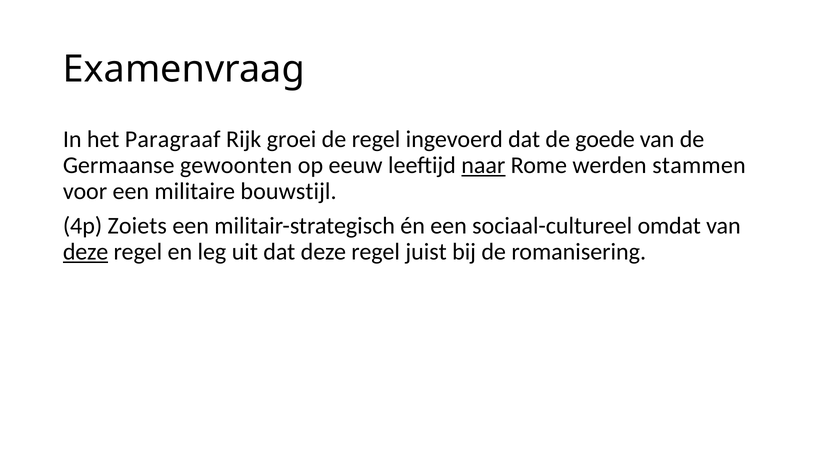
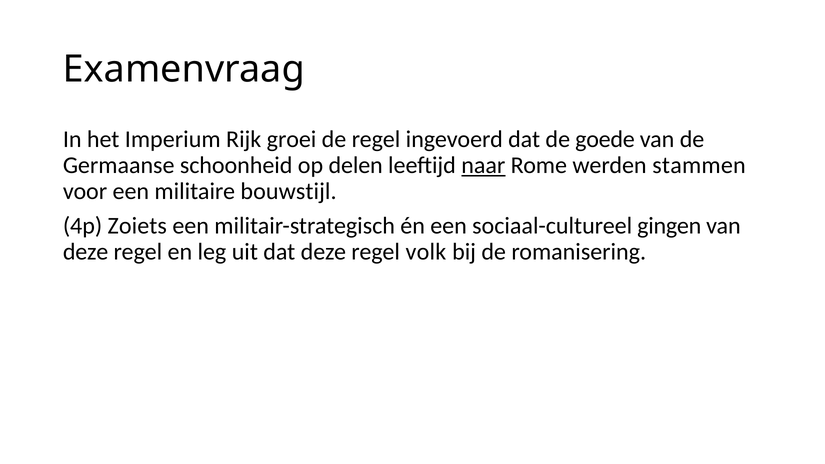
Paragraaf: Paragraaf -> Imperium (173, 139)
gewoonten: gewoonten -> schoonheid (236, 165)
eeuw: eeuw -> delen (356, 165)
omdat: omdat -> gingen (669, 226)
deze underline: present -> none (86, 252)
juist: juist -> volk (426, 252)
